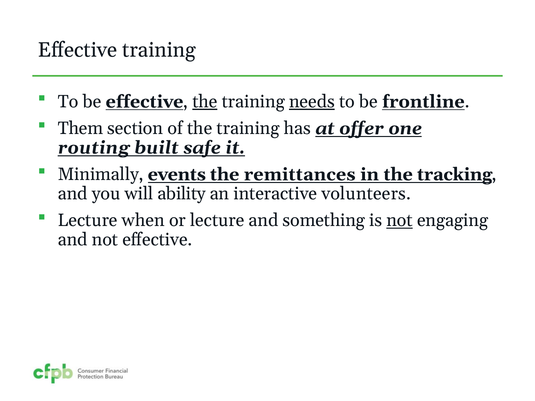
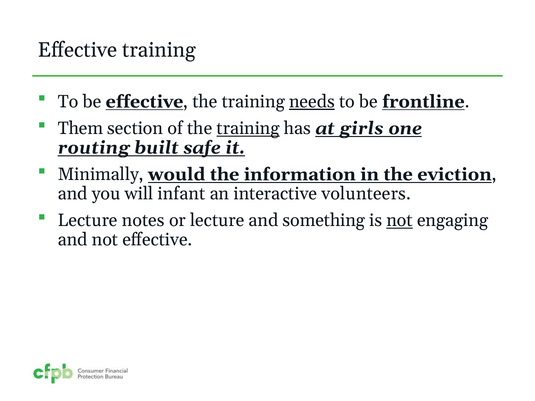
the underline: present -> none (205, 102)
training underline: none -> present (248, 128)
offer: offer -> girls (361, 128)
events: events -> would (177, 175)
remittances: remittances -> information (300, 175)
tracking: tracking -> eviction (454, 175)
ability: ability -> infant (181, 194)
when: when -> notes (143, 221)
